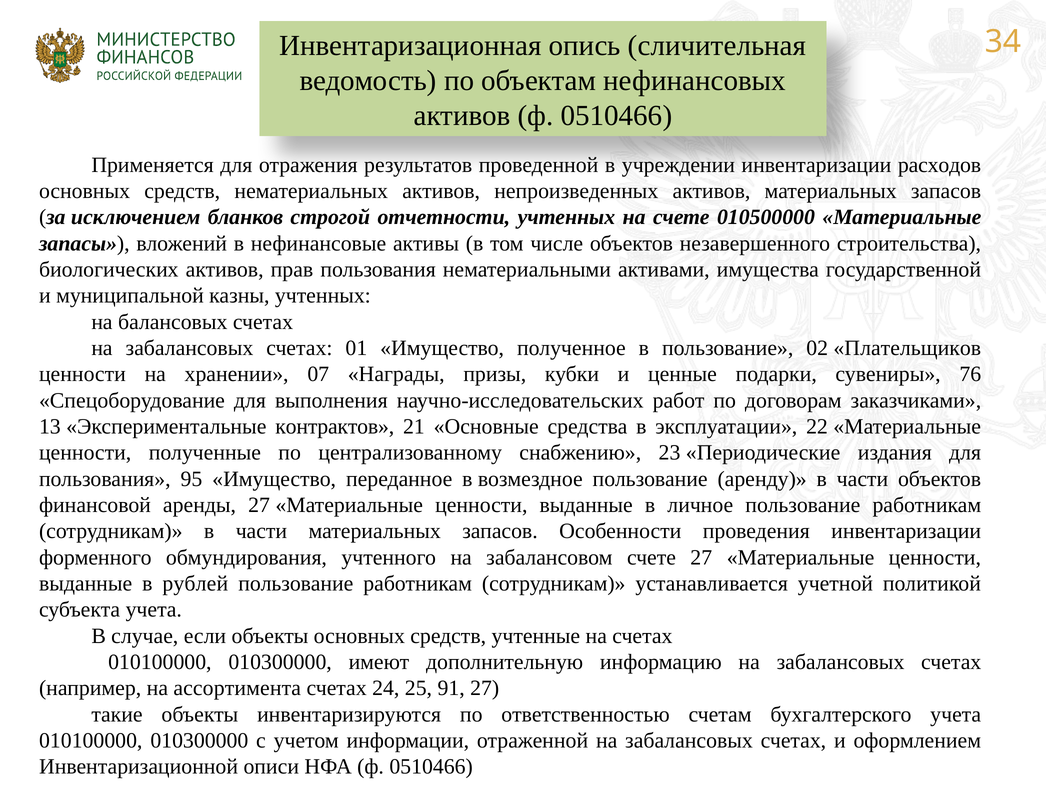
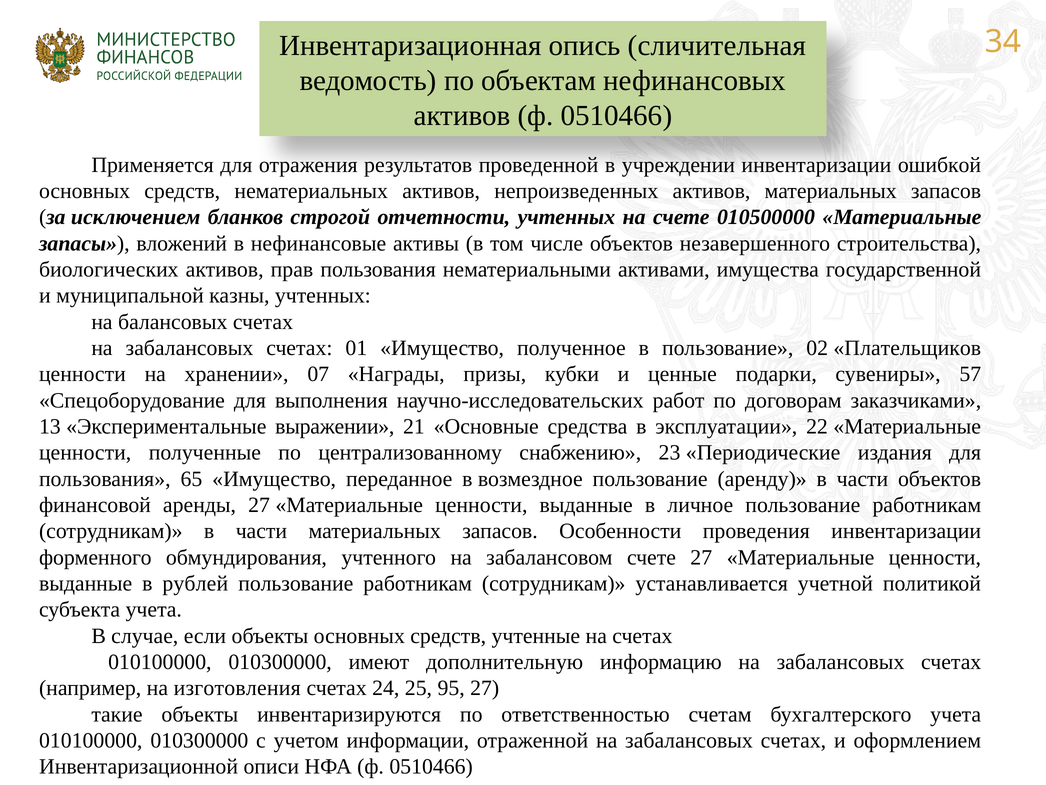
расходов: расходов -> ошибкой (939, 165)
76: 76 -> 57 (970, 374)
контрактов: контрактов -> выражении (335, 426)
95: 95 -> 65 (191, 479)
ассортимента: ассортимента -> изготовления (237, 688)
91: 91 -> 95 (451, 688)
